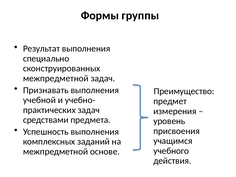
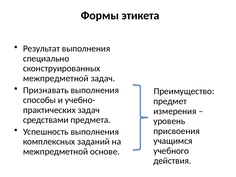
группы: группы -> этикета (140, 16)
учебной: учебной -> способы (39, 100)
